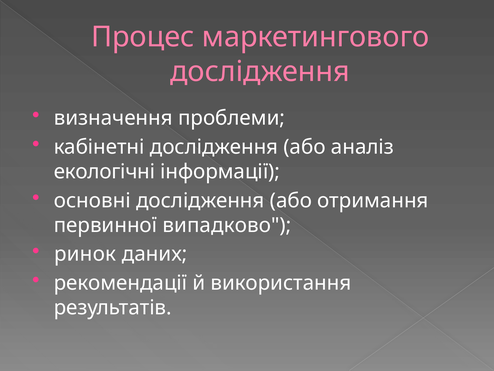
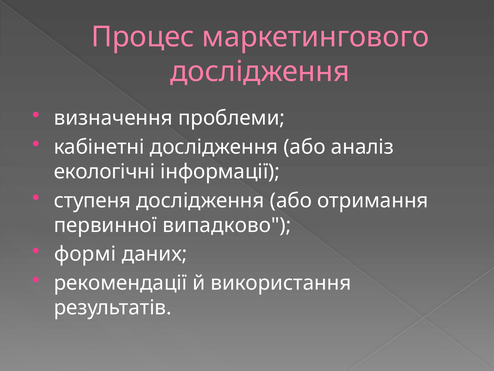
основні: основні -> ступеня (92, 200)
ринок: ринок -> формі (85, 254)
